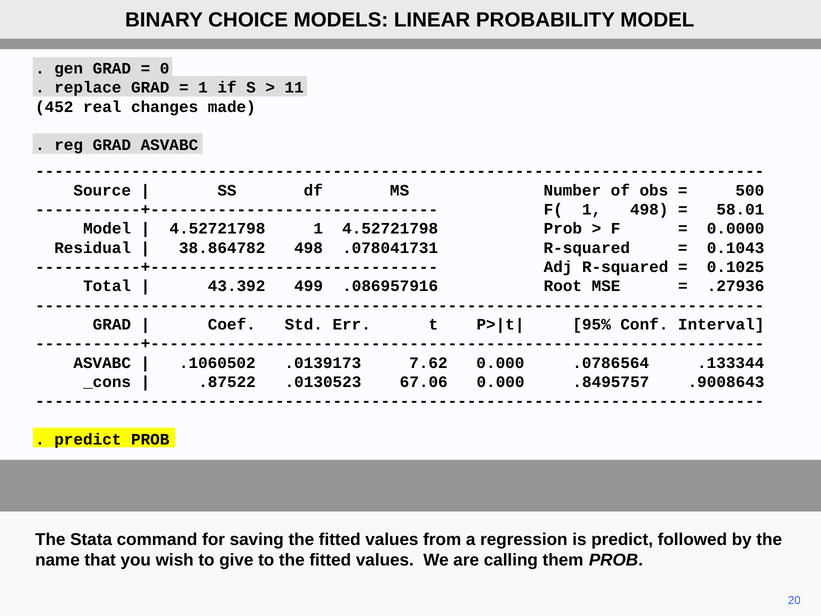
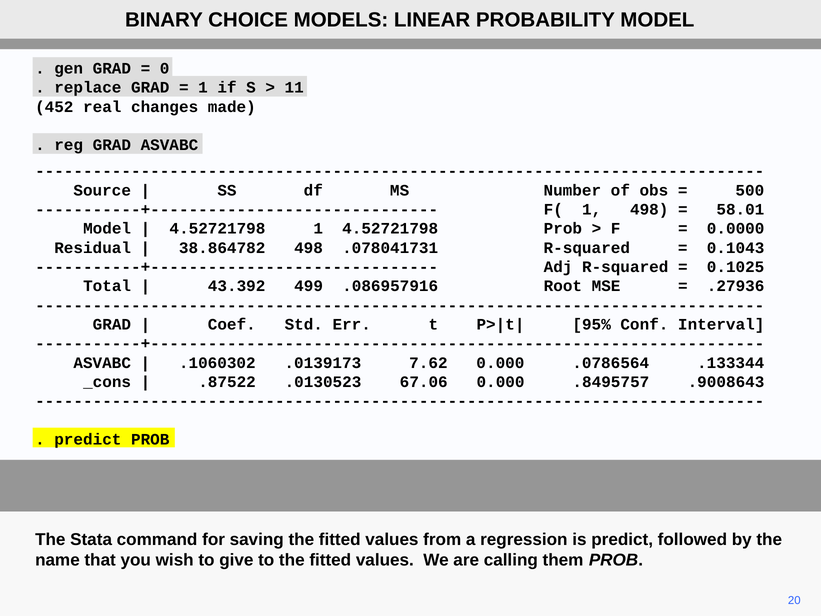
.1060502: .1060502 -> .1060302 (217, 363)
